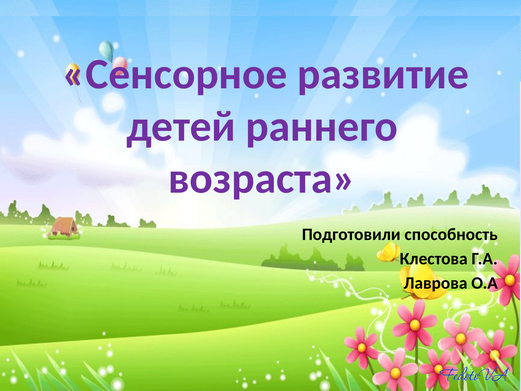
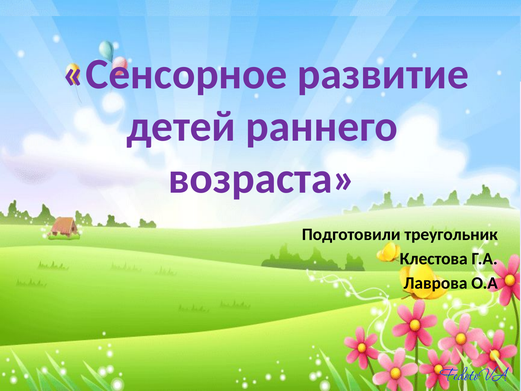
способность: способность -> треугольник (451, 234)
